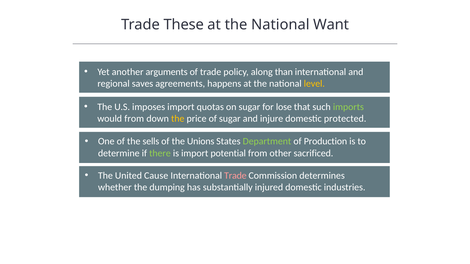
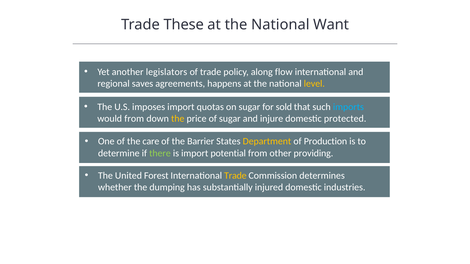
arguments: arguments -> legislators (167, 72)
than: than -> flow (284, 72)
lose: lose -> sold (284, 107)
imports colour: light green -> light blue (348, 107)
sells: sells -> care (151, 142)
Unions: Unions -> Barrier (201, 142)
Department colour: light green -> yellow (267, 142)
sacrificed: sacrificed -> providing (313, 153)
Cause: Cause -> Forest (156, 176)
Trade colour: pink -> yellow (235, 176)
